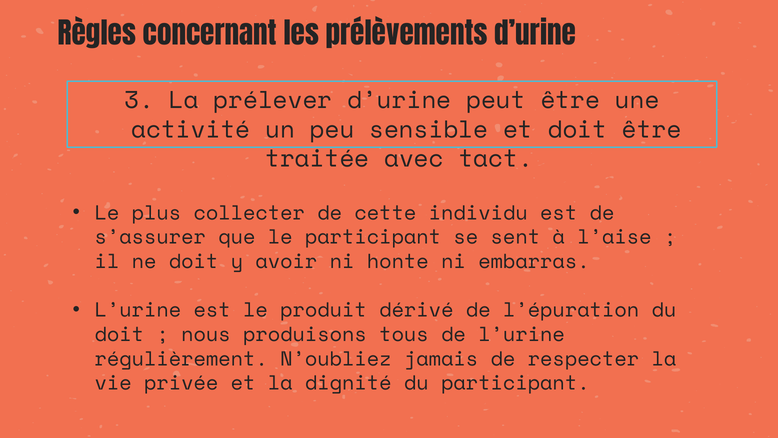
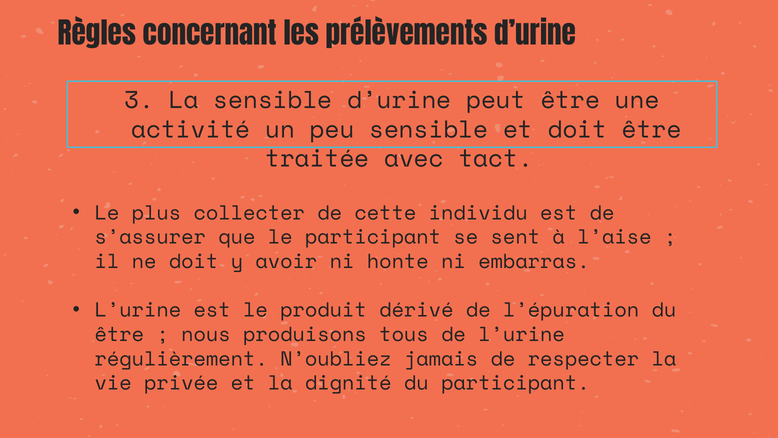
La prélever: prélever -> sensible (273, 100)
doit: doit -> être (119, 334)
